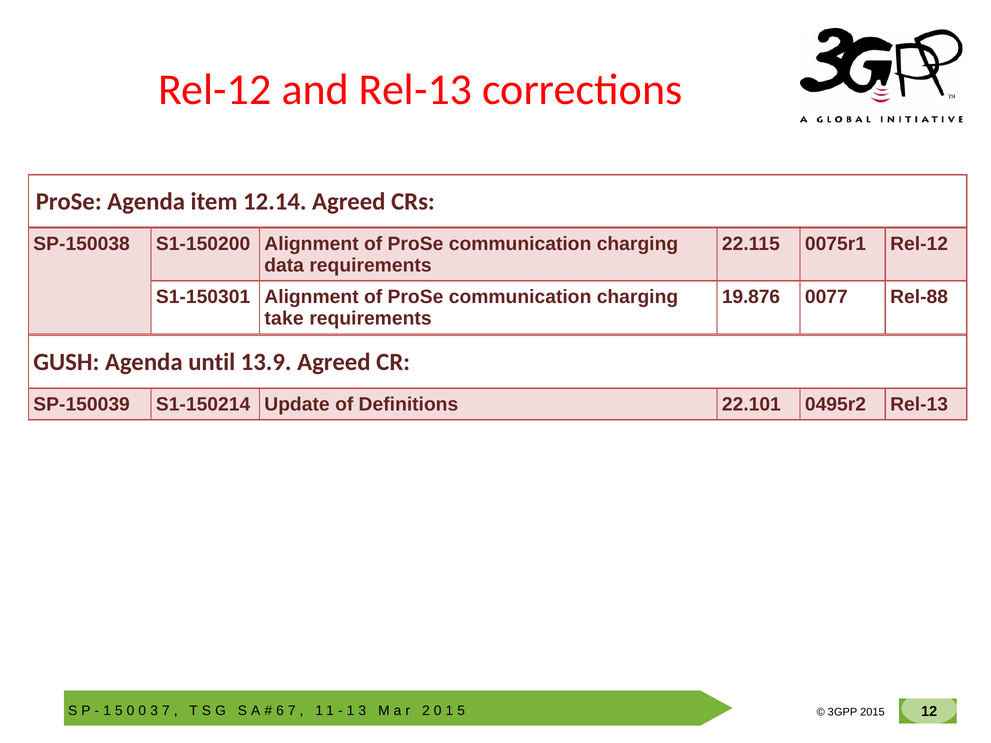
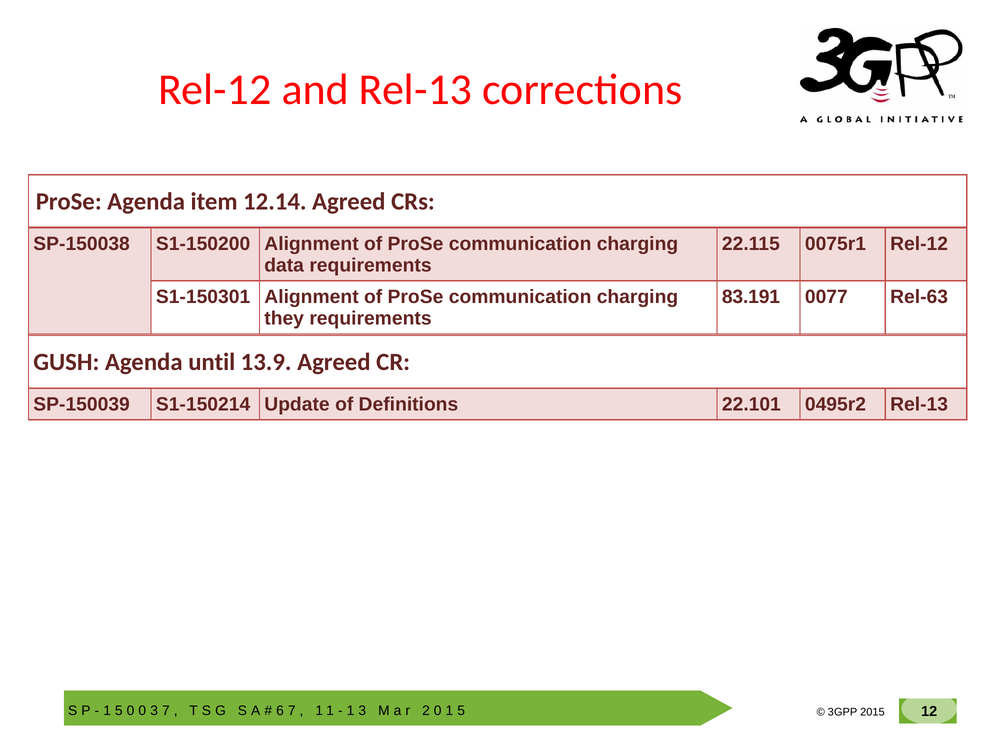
19.876: 19.876 -> 83.191 (751, 297)
Rel-88: Rel-88 -> Rel-63 (919, 297)
take: take -> they (284, 319)
